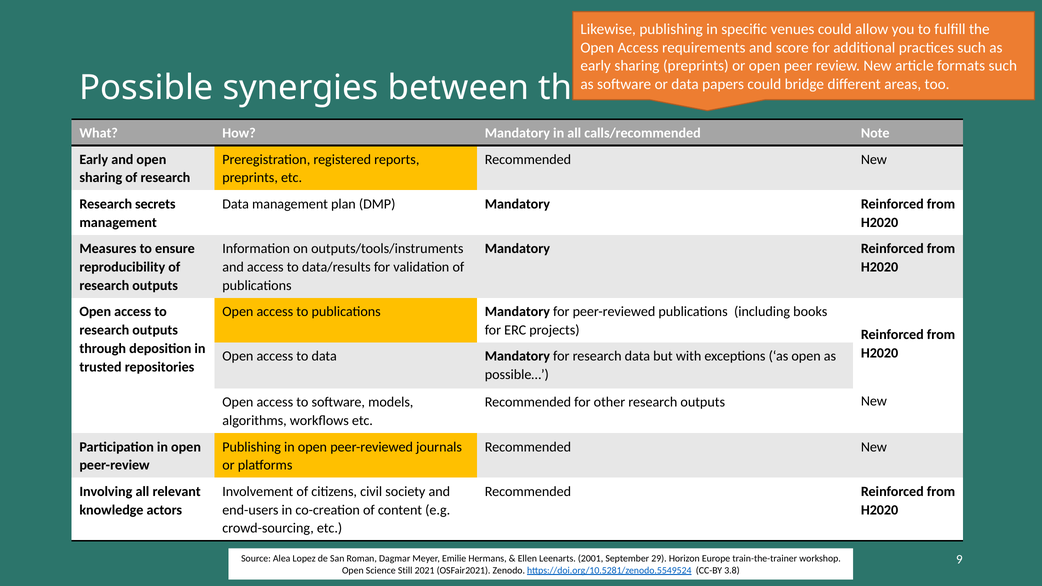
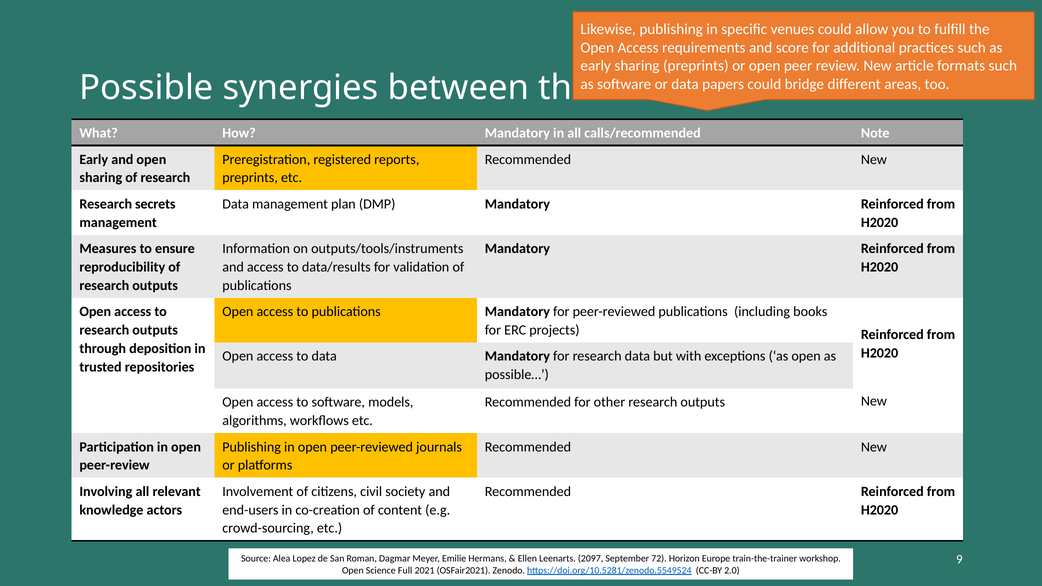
2001: 2001 -> 2097 (591, 559)
29: 29 -> 72 (659, 559)
Still: Still -> Full (405, 571)
3.8: 3.8 -> 2.0 (732, 571)
